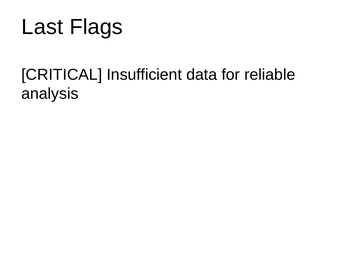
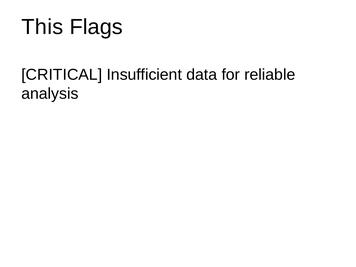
Last: Last -> This (42, 27)
